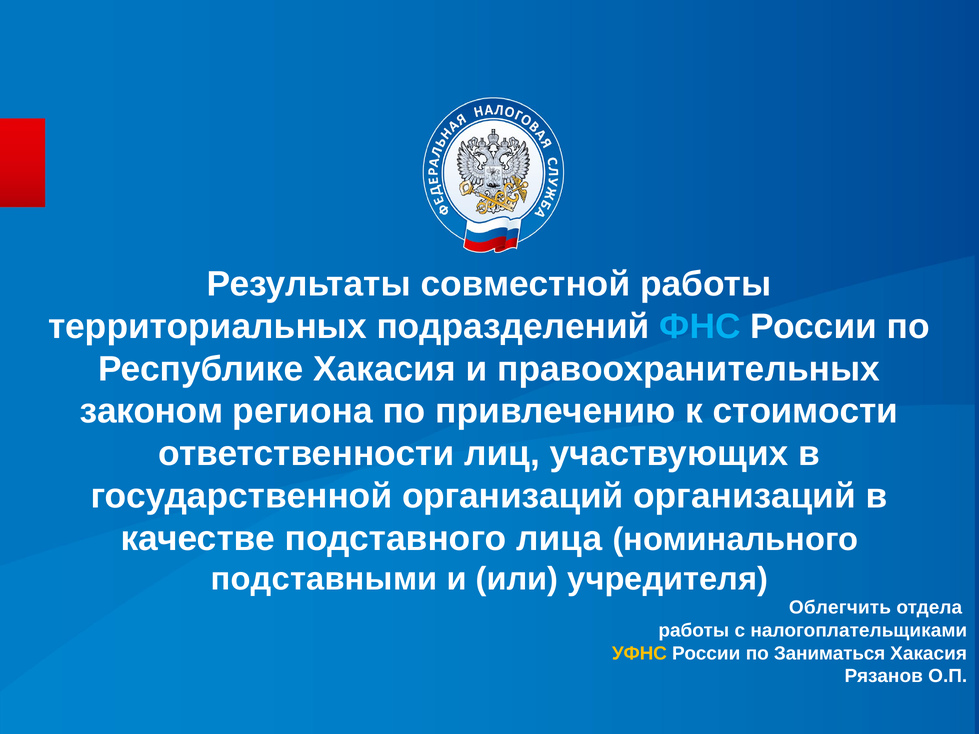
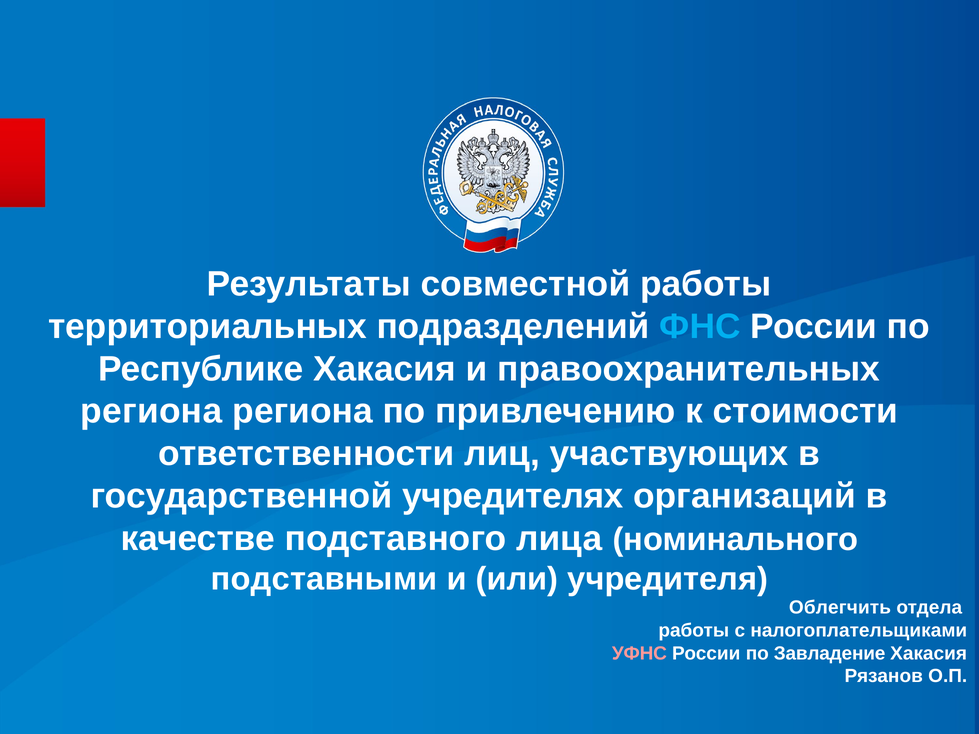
законом: законом -> региона (151, 411)
государственной организаций: организаций -> учредителях (513, 496)
УФНС colour: yellow -> pink (639, 654)
Заниматься: Заниматься -> Завладение (830, 654)
